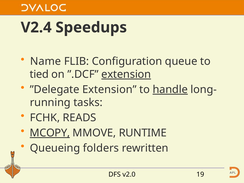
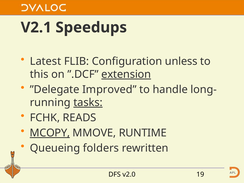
V2.4: V2.4 -> V2.1 (36, 27)
Name: Name -> Latest (46, 61)
queue: queue -> unless (181, 61)
tied: tied -> this (39, 74)
”Delegate Extension: Extension -> Improved (109, 90)
handle underline: present -> none (170, 90)
tasks underline: none -> present (88, 103)
